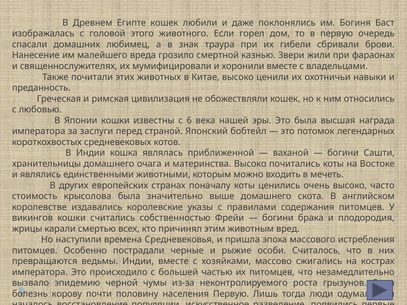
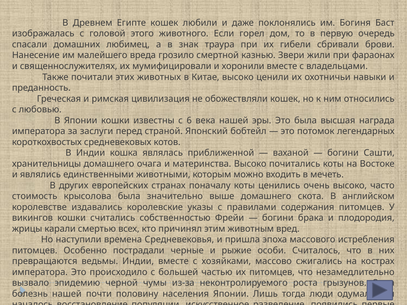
болезнь корову: корову -> нашей (67, 294)
населения Первую: Первую -> Японии (231, 294)
